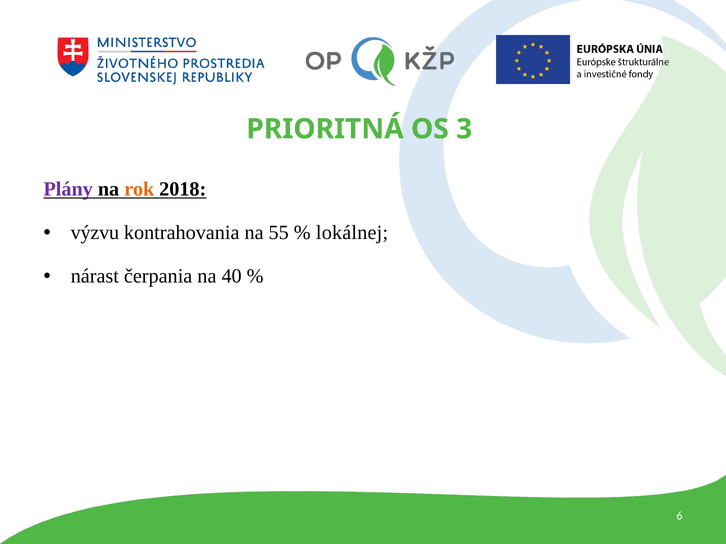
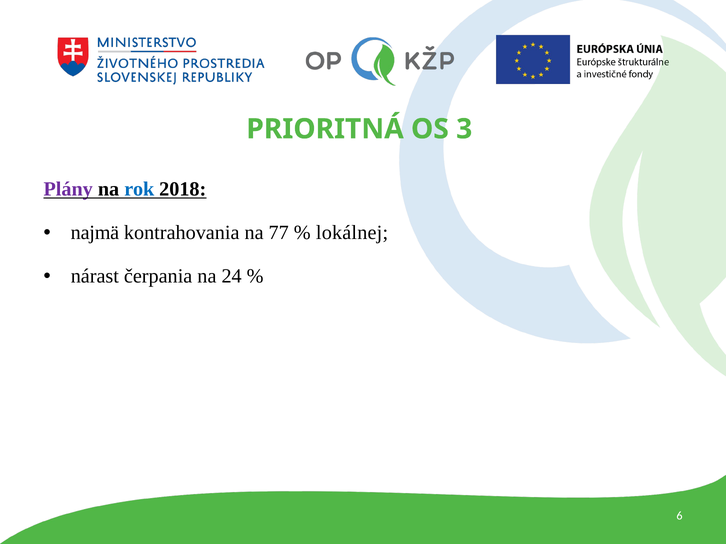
rok colour: orange -> blue (139, 189)
výzvu: výzvu -> najmä (95, 233)
55: 55 -> 77 (279, 233)
40: 40 -> 24 (232, 277)
